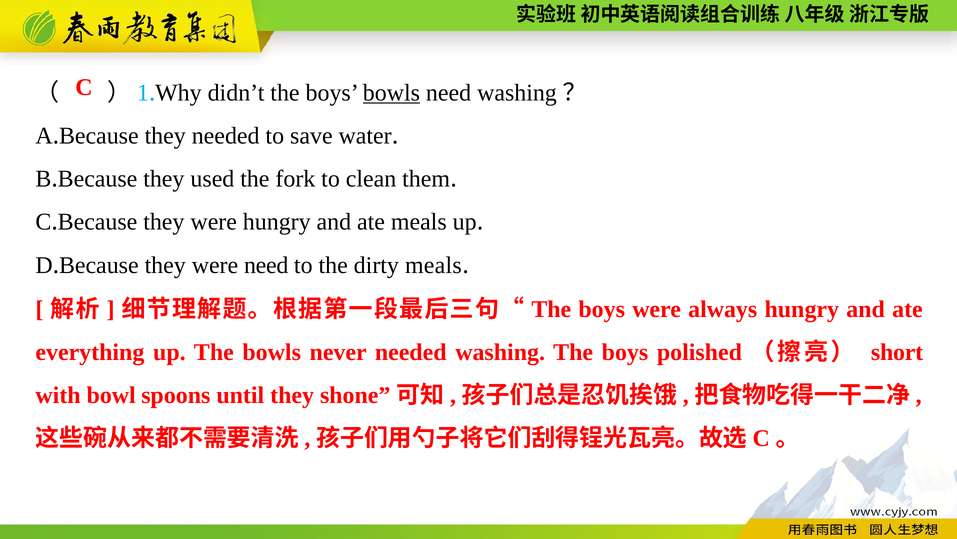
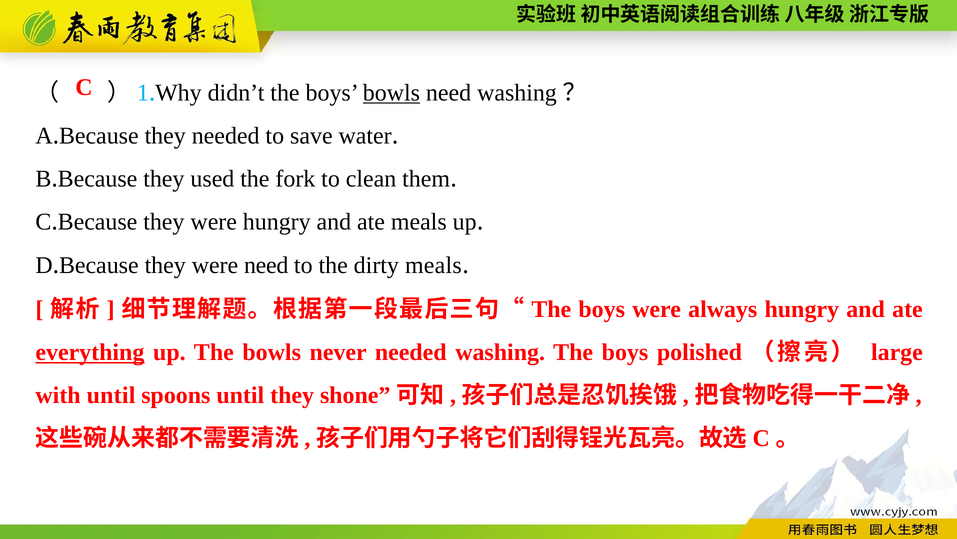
everything underline: none -> present (90, 352)
short: short -> large (897, 352)
with bowl: bowl -> until (111, 395)
